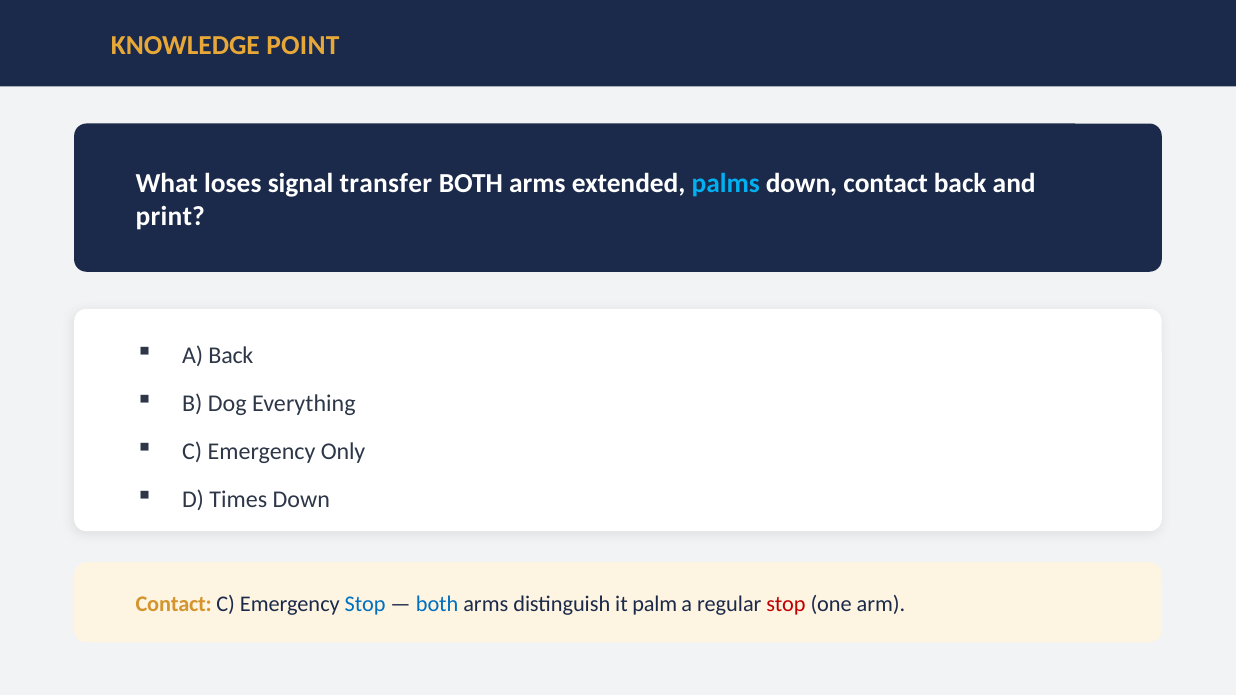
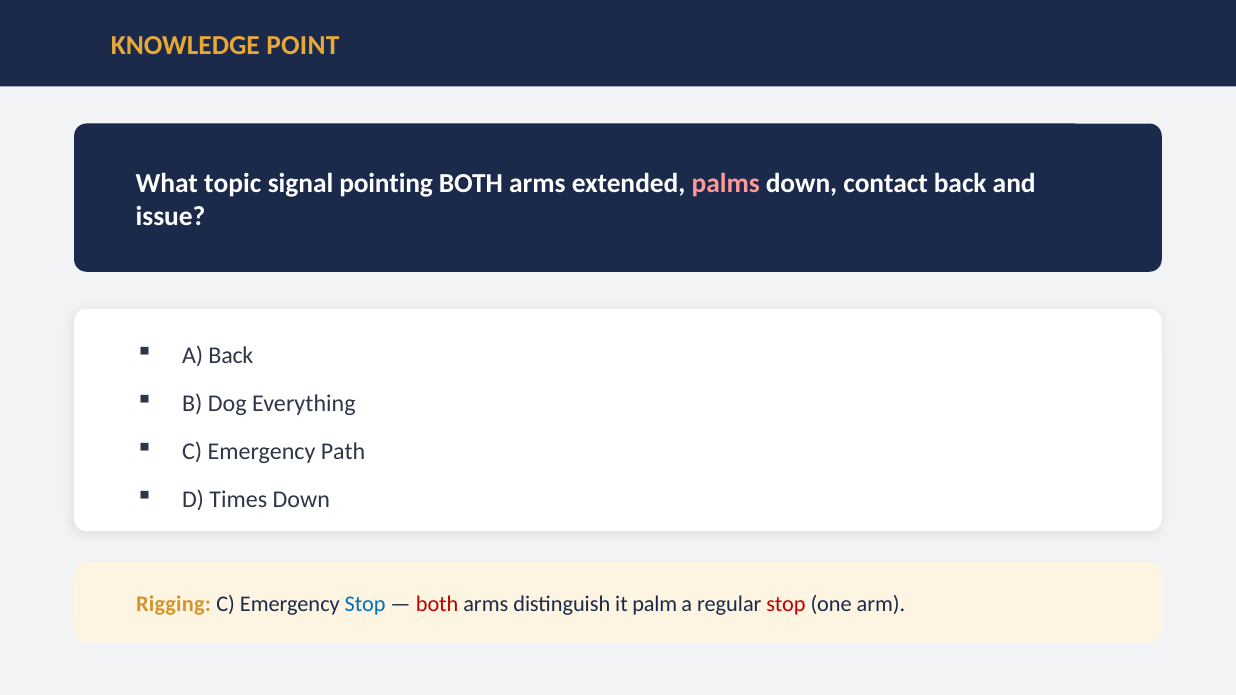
loses: loses -> topic (233, 183)
transfer: transfer -> pointing (386, 183)
palms colour: light blue -> pink (726, 183)
print: print -> issue (170, 216)
Only: Only -> Path (343, 452)
Contact: Contact -> Rigging (174, 604)
both colour: blue -> red (437, 604)
